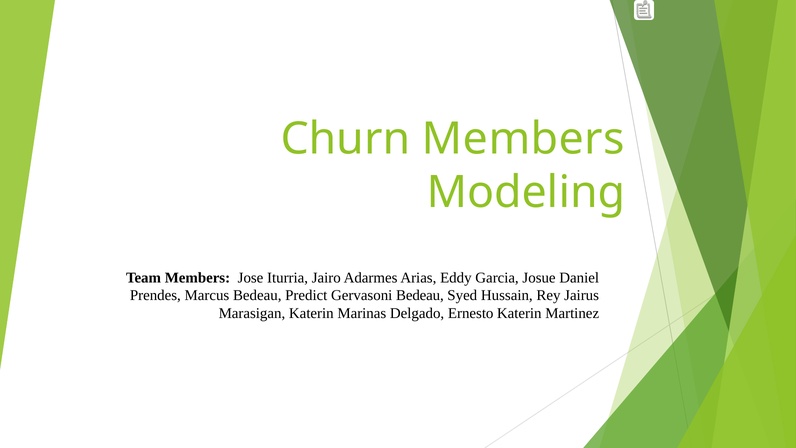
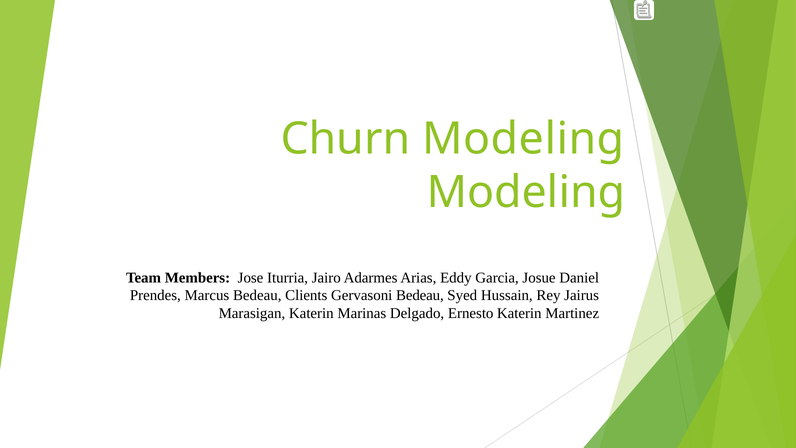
Churn Members: Members -> Modeling (523, 139)
Predict: Predict -> Clients (306, 295)
